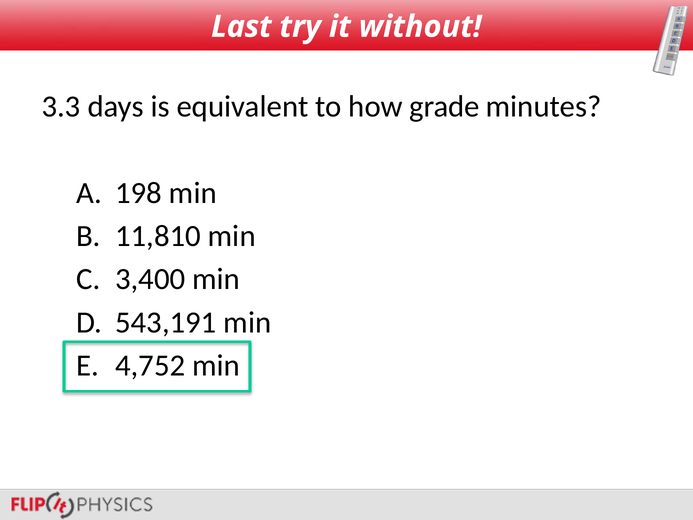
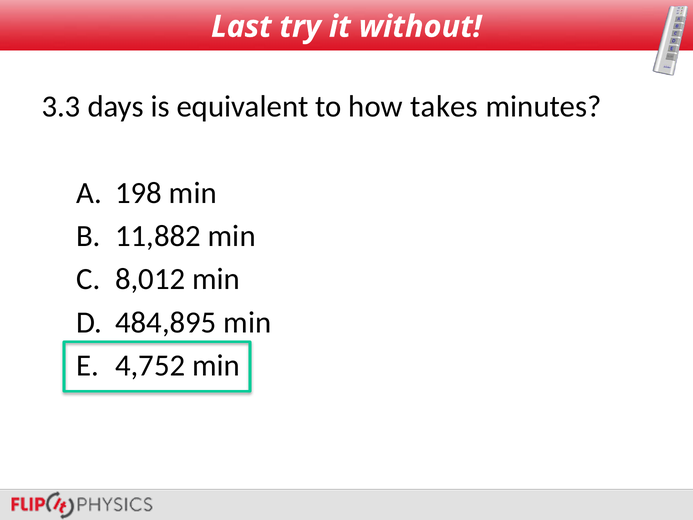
grade: grade -> takes (444, 107)
11,810: 11,810 -> 11,882 (158, 236)
3,400: 3,400 -> 8,012 (150, 279)
543,191: 543,191 -> 484,895 (166, 322)
